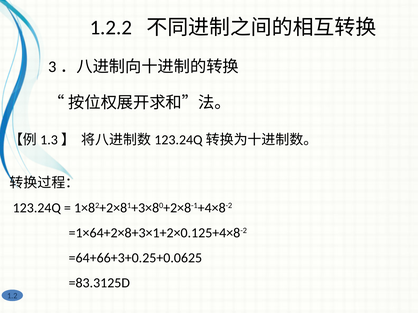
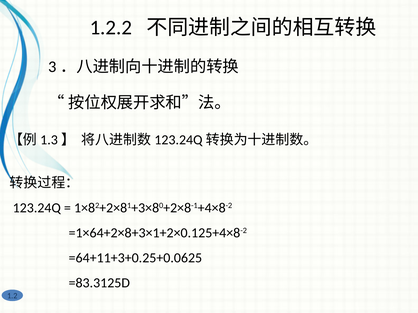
=64+66+3+0.25+0.0625: =64+66+3+0.25+0.0625 -> =64+11+3+0.25+0.0625 (135, 258)
